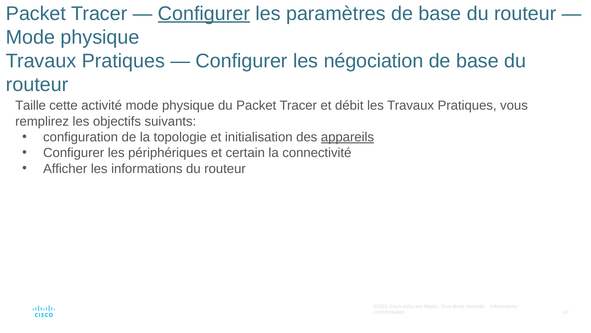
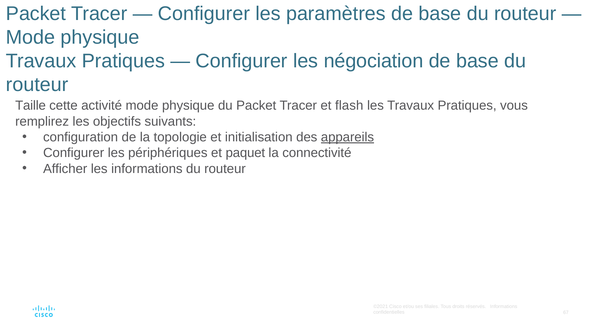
Configurer underline: present -> none (204, 13)
débit: débit -> flash (349, 105)
certain: certain -> paquet (245, 153)
